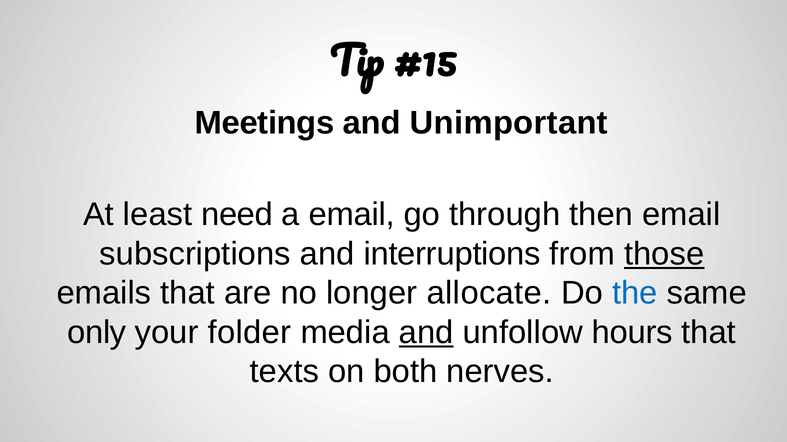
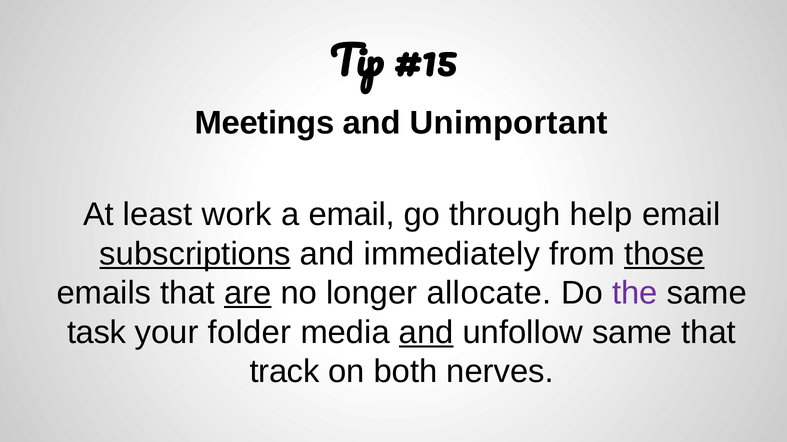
need: need -> work (237, 215)
then: then -> help (601, 215)
subscriptions underline: none -> present (195, 254)
interruptions: interruptions -> immediately (452, 254)
are underline: none -> present (248, 294)
the colour: blue -> purple (635, 294)
only: only -> task (97, 333)
unfollow hours: hours -> same (632, 333)
texts: texts -> track (285, 372)
